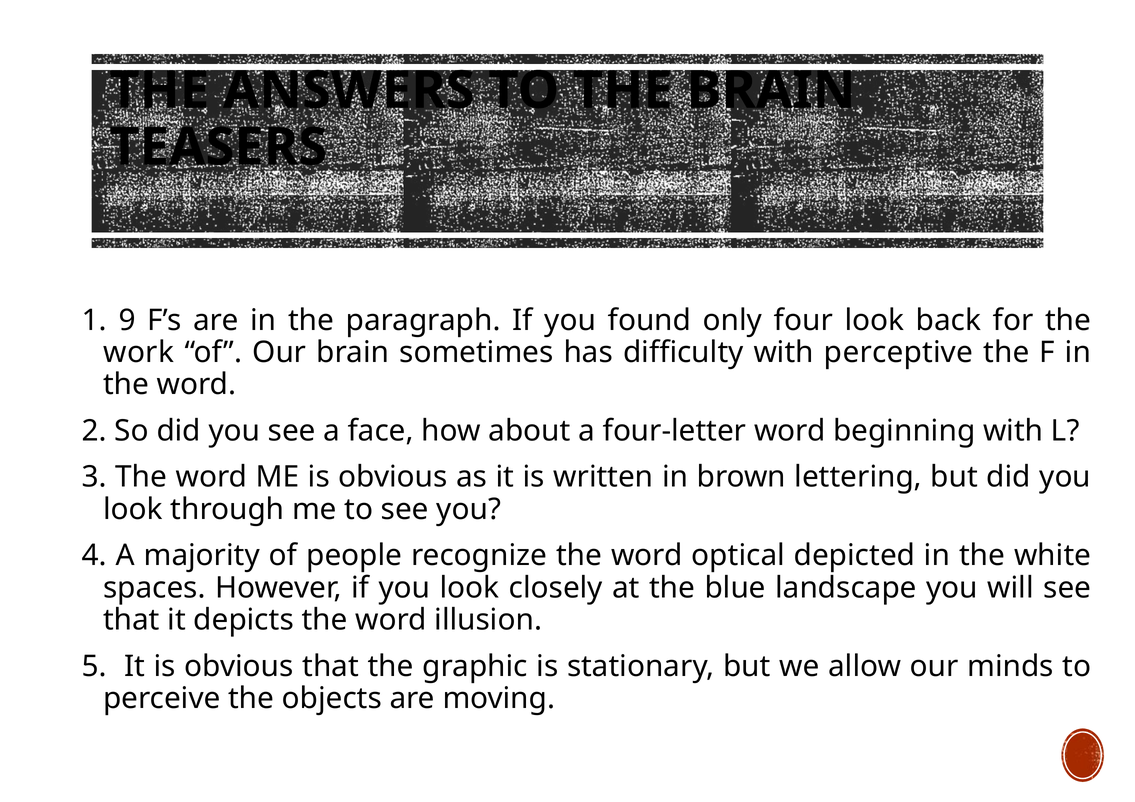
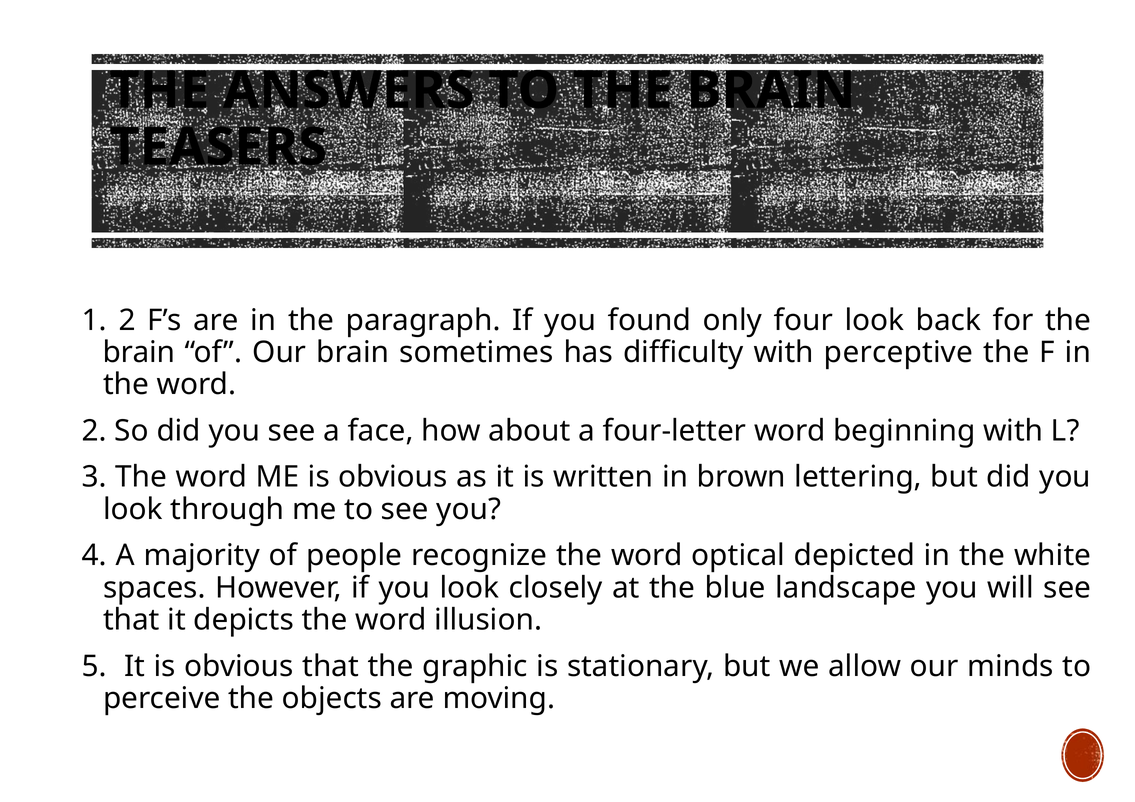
1 9: 9 -> 2 (127, 320)
work: work -> brain (139, 353)
